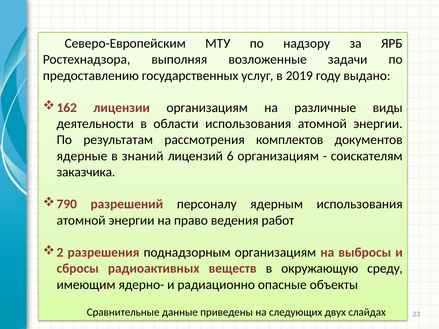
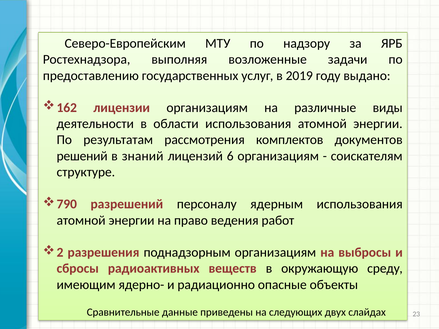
ядерные: ядерные -> решений (82, 156)
заказчика: заказчика -> структуре (86, 172)
